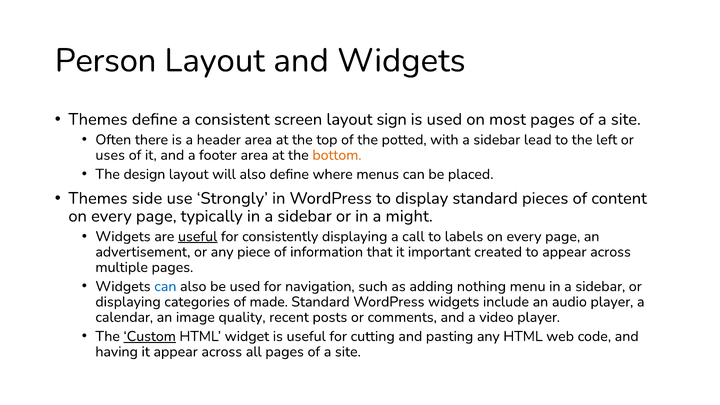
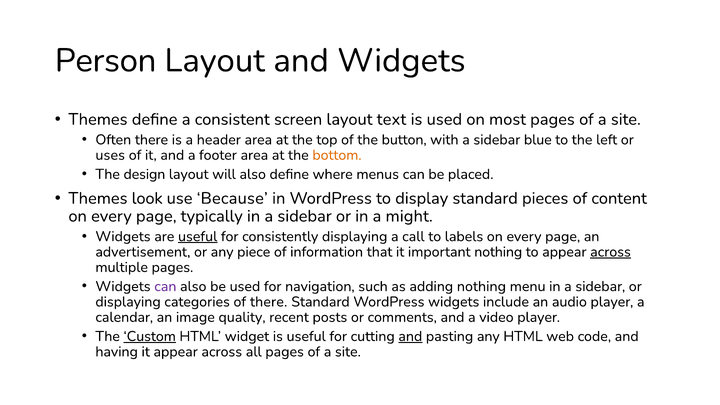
sign: sign -> text (391, 119)
potted: potted -> button (404, 140)
lead: lead -> blue (538, 140)
side: side -> look (147, 198)
Strongly: Strongly -> Because (232, 198)
important created: created -> nothing (498, 252)
across underline: none -> present (611, 252)
can colour: blue -> purple (165, 286)
of made: made -> there (269, 302)
and underline: none -> present (410, 336)
